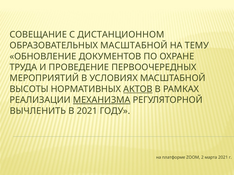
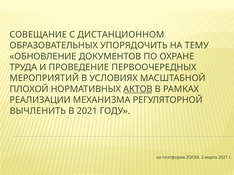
ОБРАЗОВАТЕЛЬНЫХ МАСШТАБНОЙ: МАСШТАБНОЙ -> УПОРЯДОЧИТЬ (134, 46)
ВЫСОТЫ: ВЫСОТЫ -> ПЛОХОЙ (29, 89)
МЕХАНИЗМА underline: present -> none (102, 100)
